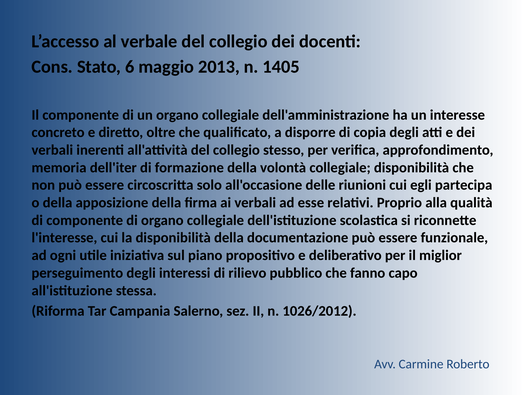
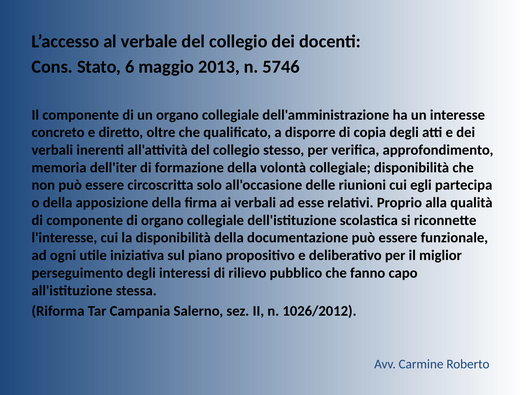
1405: 1405 -> 5746 (281, 67)
